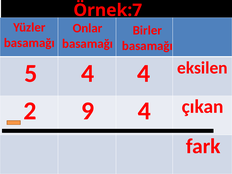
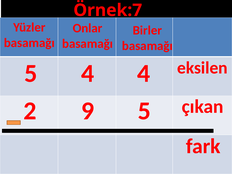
9 4: 4 -> 5 (144, 111)
